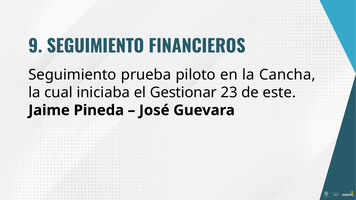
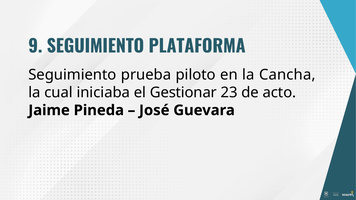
FINANCIEROS: FINANCIEROS -> PLATAFORMA (197, 47)
este: este -> acto (279, 93)
